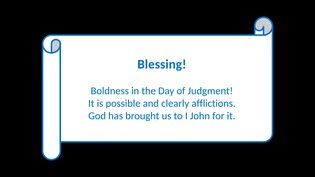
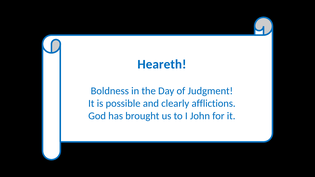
Blessing: Blessing -> Heareth (162, 64)
